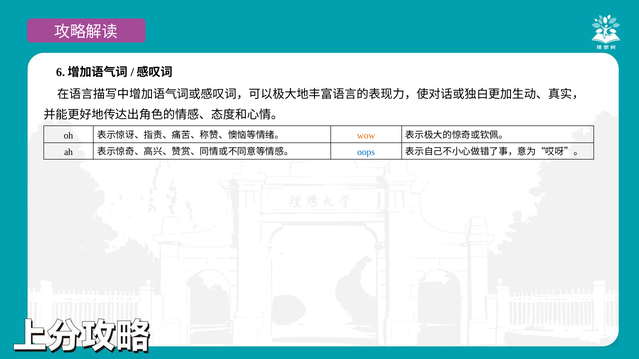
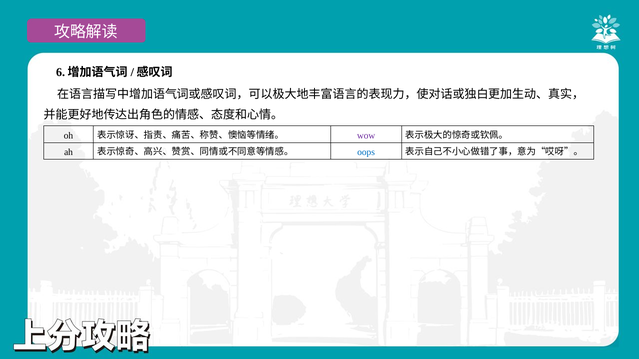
wow colour: orange -> purple (366, 136)
